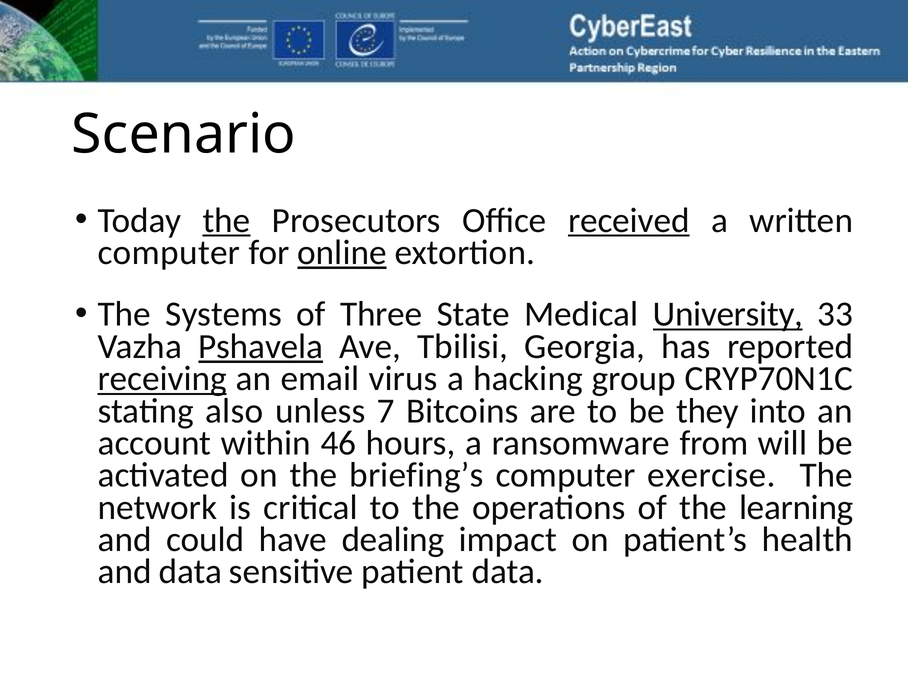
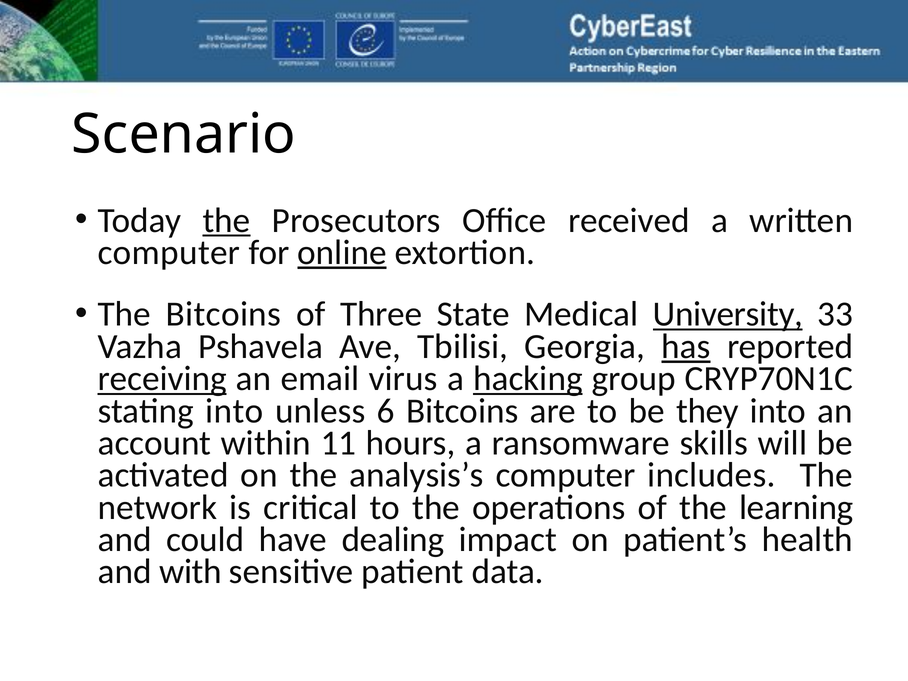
received underline: present -> none (629, 220)
The Systems: Systems -> Bitcoins (223, 314)
Pshavela underline: present -> none (261, 347)
has underline: none -> present (686, 347)
hacking underline: none -> present (528, 379)
stating also: also -> into (234, 411)
7: 7 -> 6 (386, 411)
46: 46 -> 11 (338, 443)
from: from -> skills (714, 443)
briefing’s: briefing’s -> analysis’s (417, 475)
exercise: exercise -> includes (711, 475)
and data: data -> with (190, 572)
